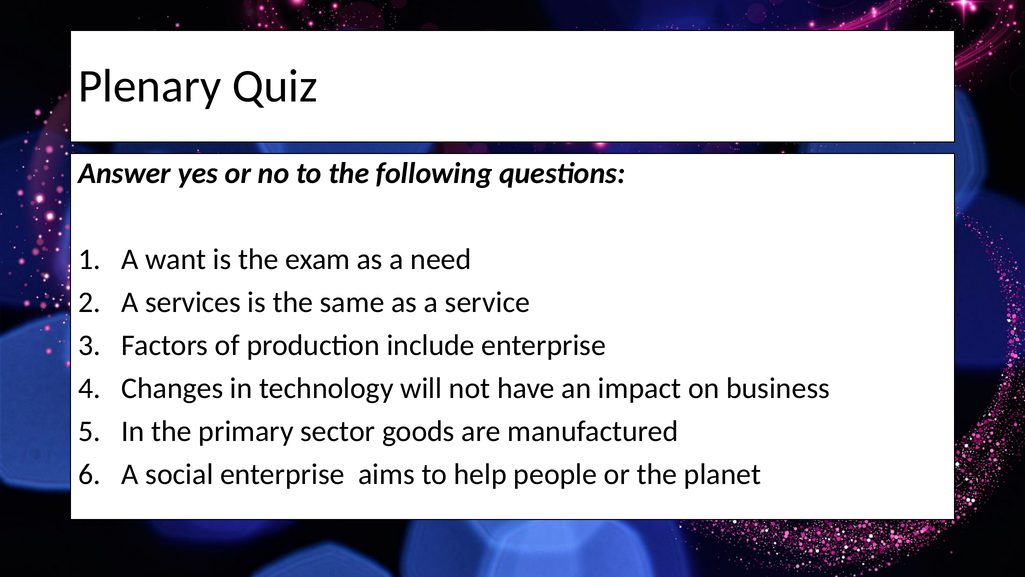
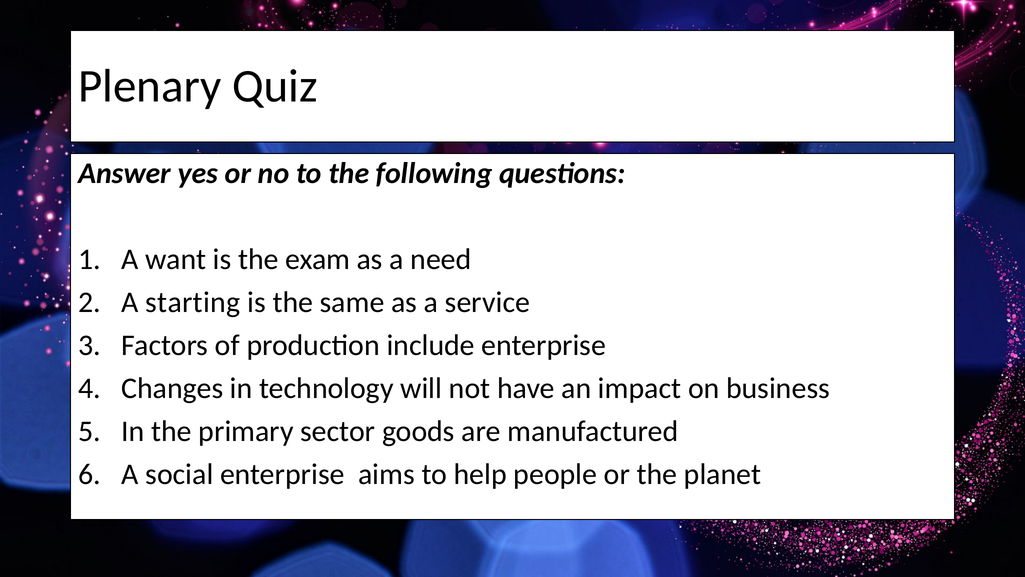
services: services -> starting (193, 302)
